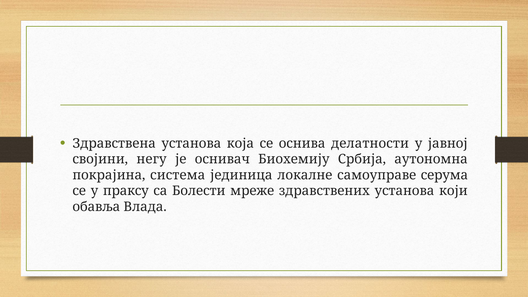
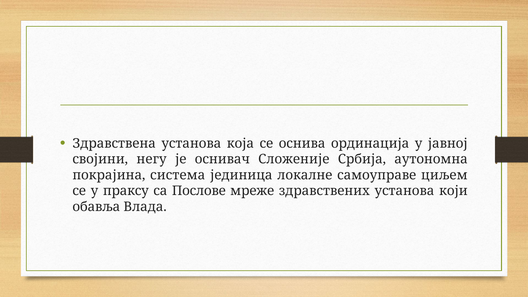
делатности: делатности -> ординација (370, 143)
Биохемију: Биохемију -> Сложеније (294, 159)
серума: серума -> циљем (444, 175)
Болести: Болести -> Послове (199, 191)
